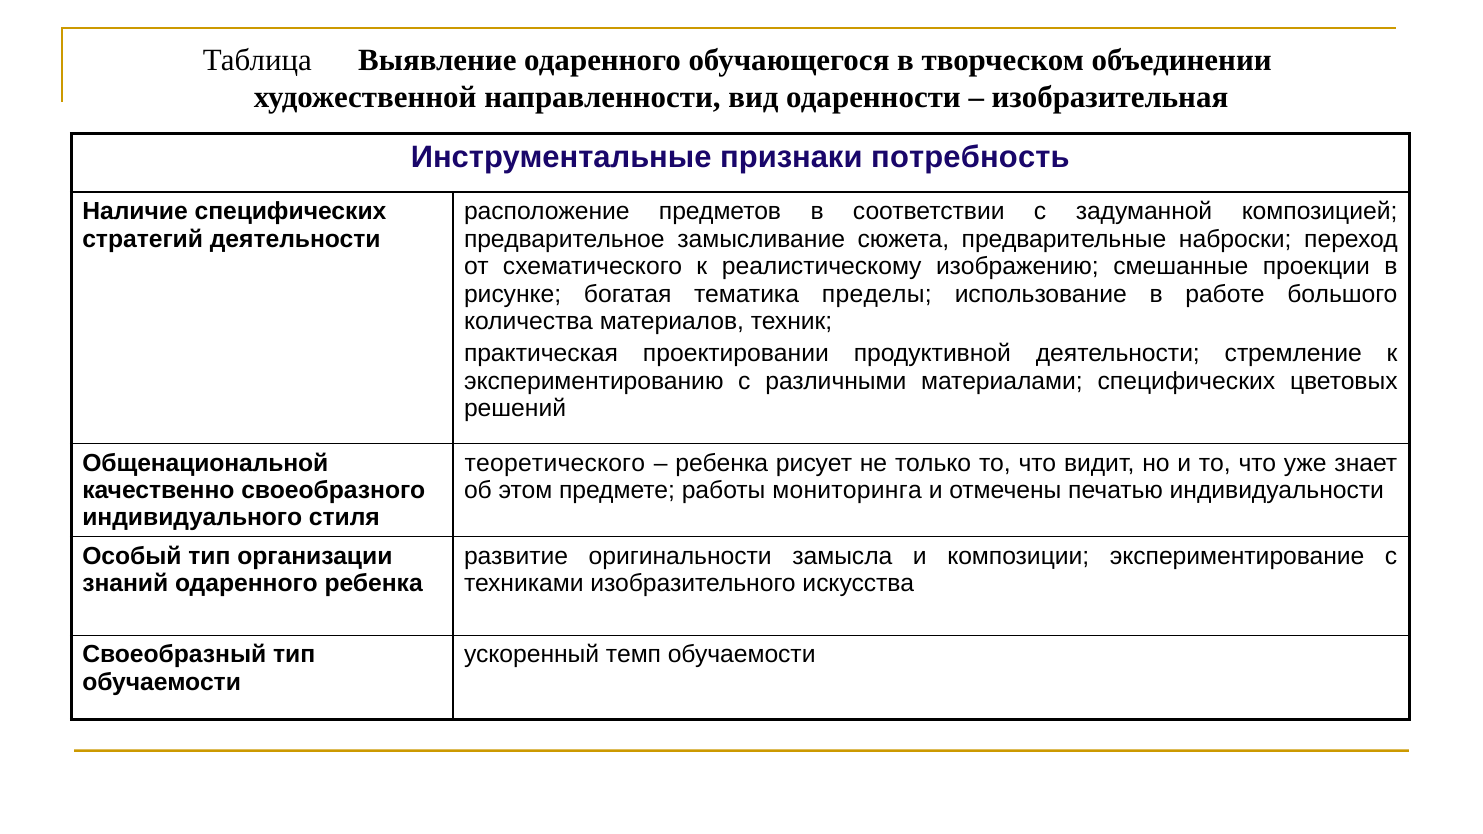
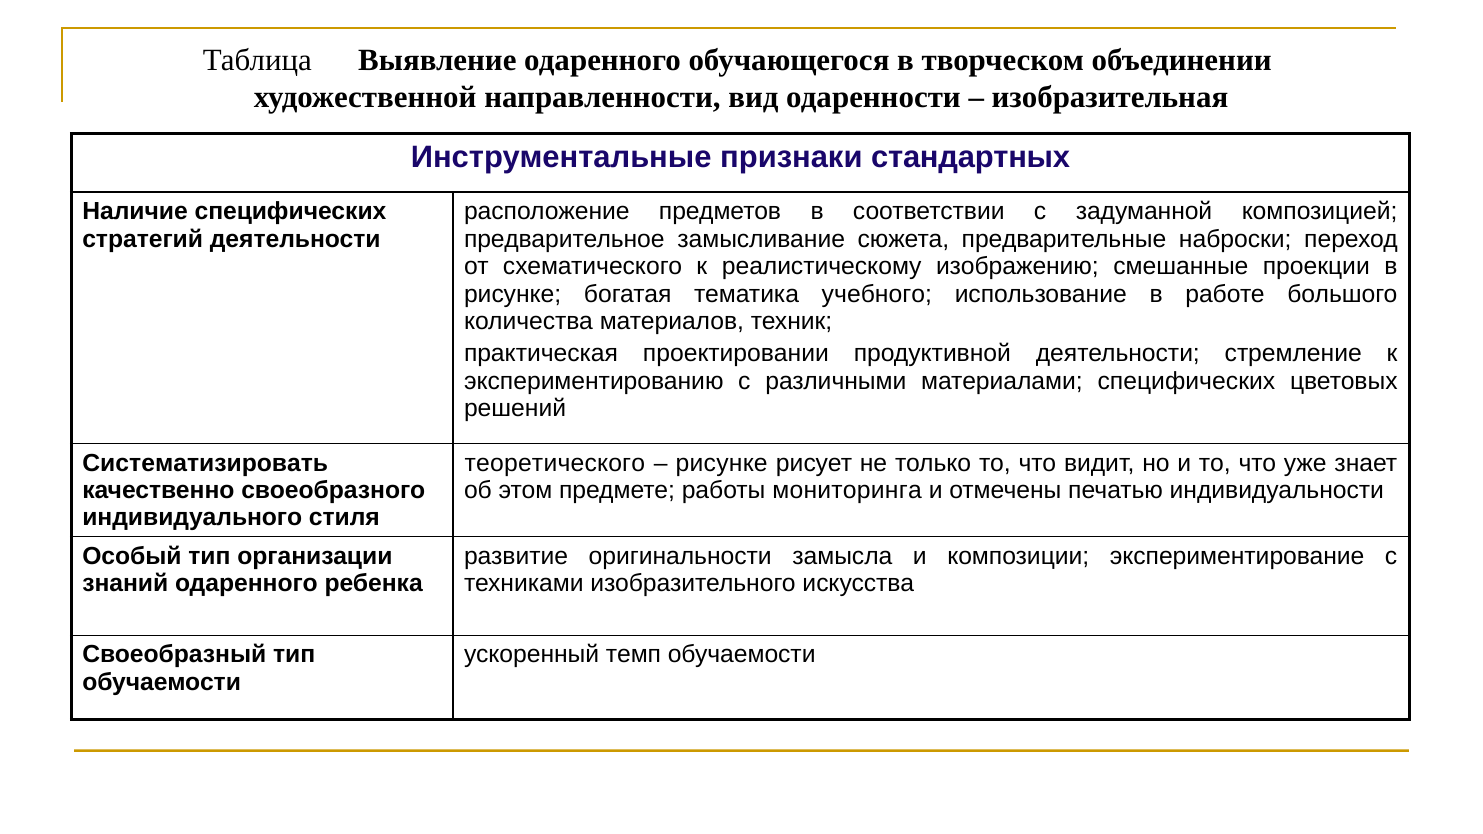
потребность: потребность -> стандартных (971, 157)
пределы: пределы -> учебного (877, 294)
Общенациональной: Общенациональной -> Систематизировать (205, 463)
ребенка: ребенка -> рисунке (722, 463)
